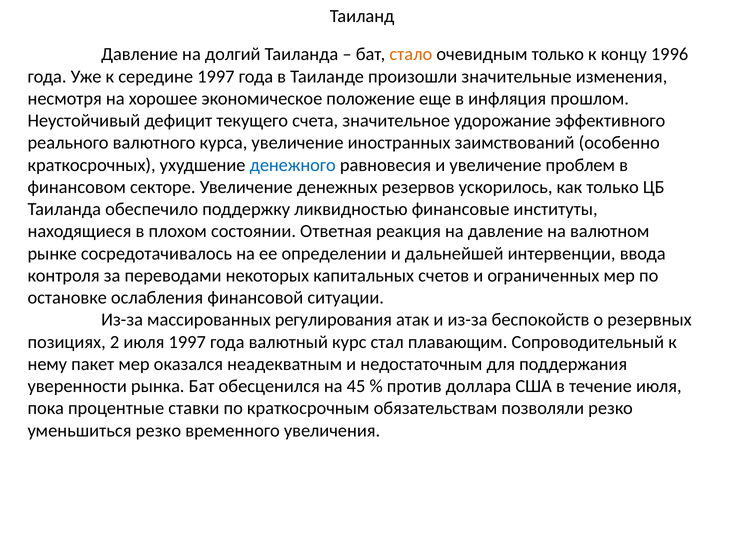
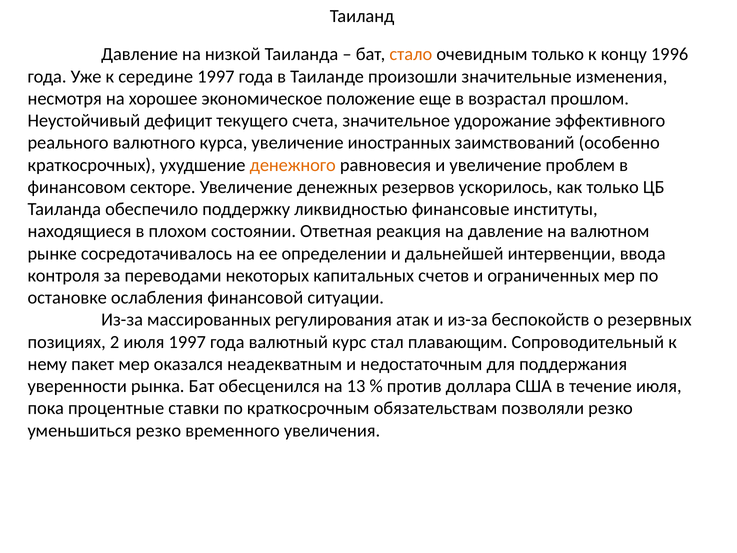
долгий: долгий -> низкой (233, 54)
инфляция: инфляция -> возрастал (507, 99)
денежного colour: blue -> orange (293, 165)
45: 45 -> 13 (356, 386)
